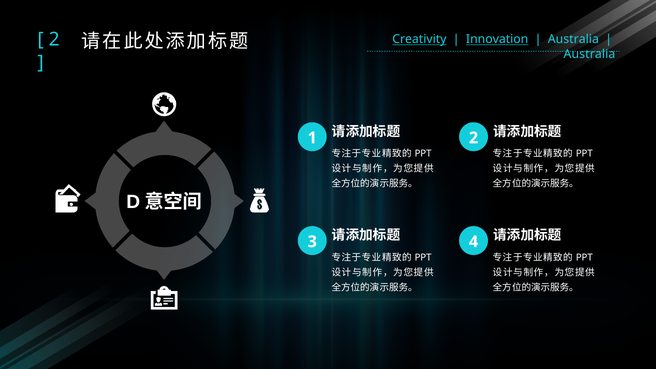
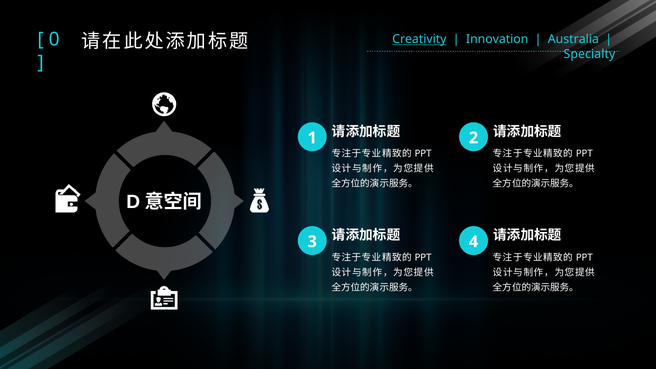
Innovation underline: present -> none (497, 39)
2: 2 -> 0 (54, 40)
Australia: Australia -> Specialty (589, 54)
